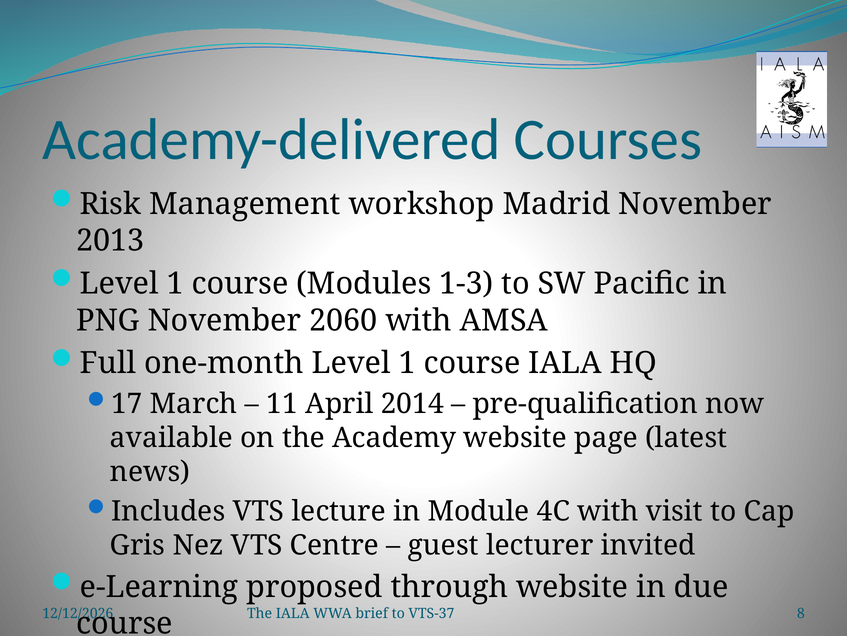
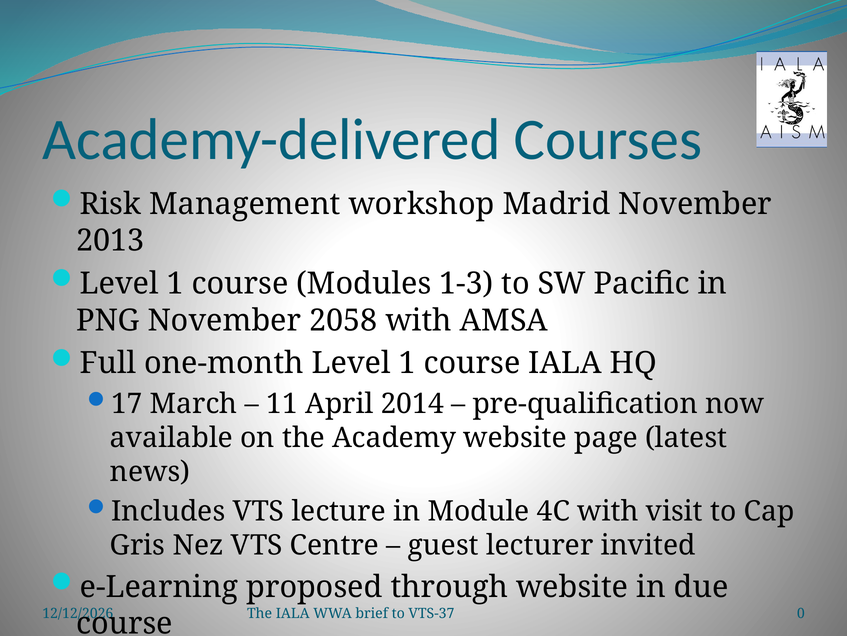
2060: 2060 -> 2058 (343, 320)
8: 8 -> 0 (801, 613)
